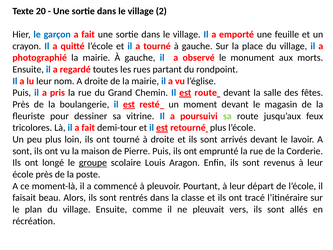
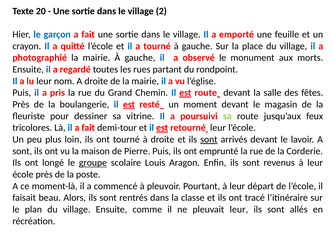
retourné plus: plus -> leur (218, 128)
sont underline: none -> present (209, 139)
pleuvait vers: vers -> leur (239, 209)
